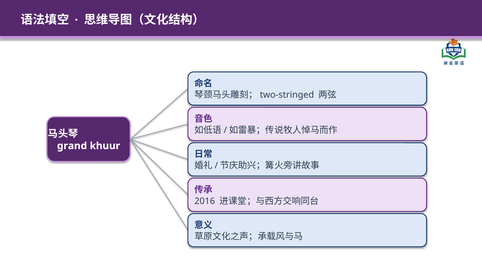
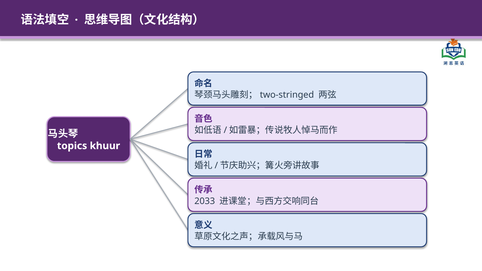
grand: grand -> topics (72, 146)
2016: 2016 -> 2033 (205, 201)
